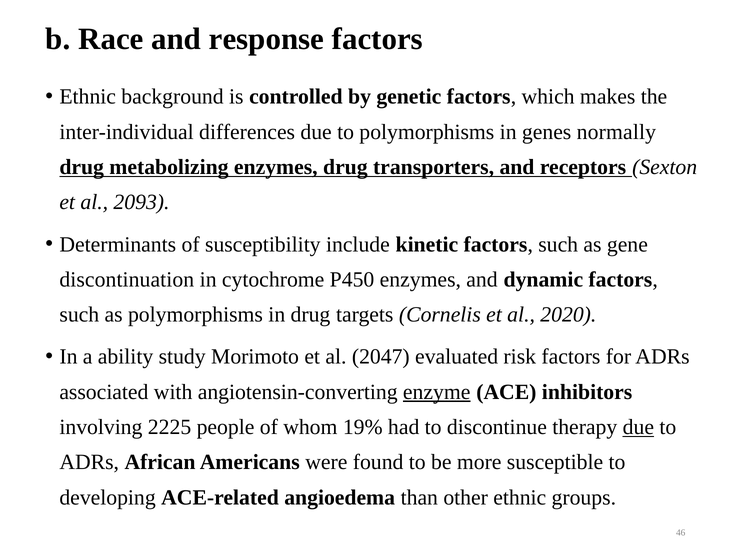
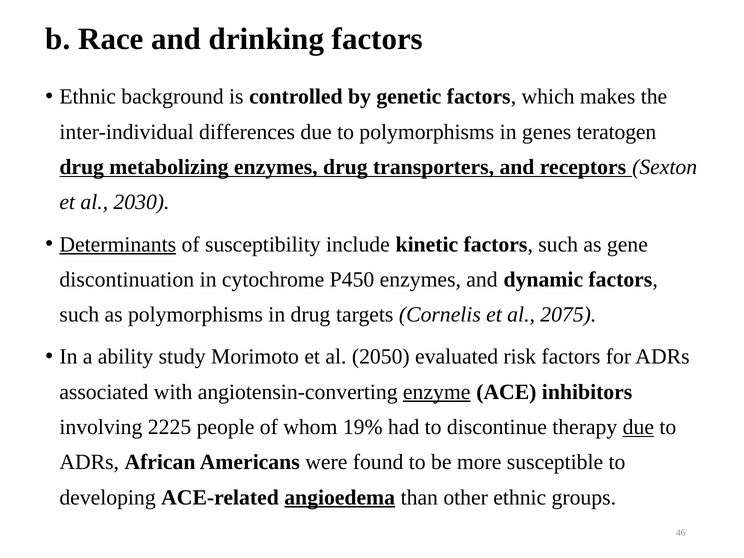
response: response -> drinking (267, 39)
normally: normally -> teratogen (617, 132)
2093: 2093 -> 2030 (141, 202)
Determinants underline: none -> present (118, 244)
2020: 2020 -> 2075 (568, 315)
2047: 2047 -> 2050 (381, 357)
angioedema underline: none -> present (340, 497)
